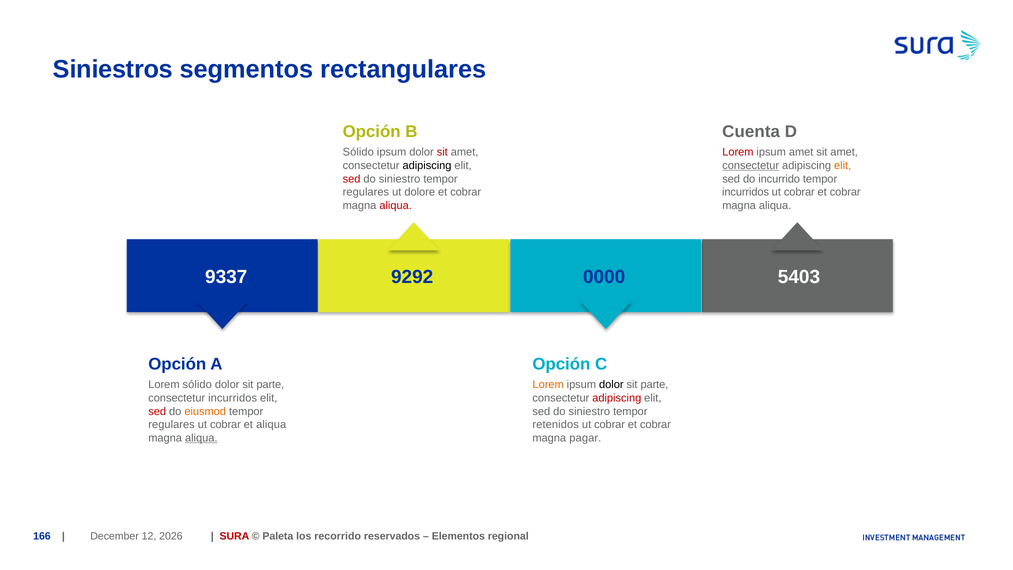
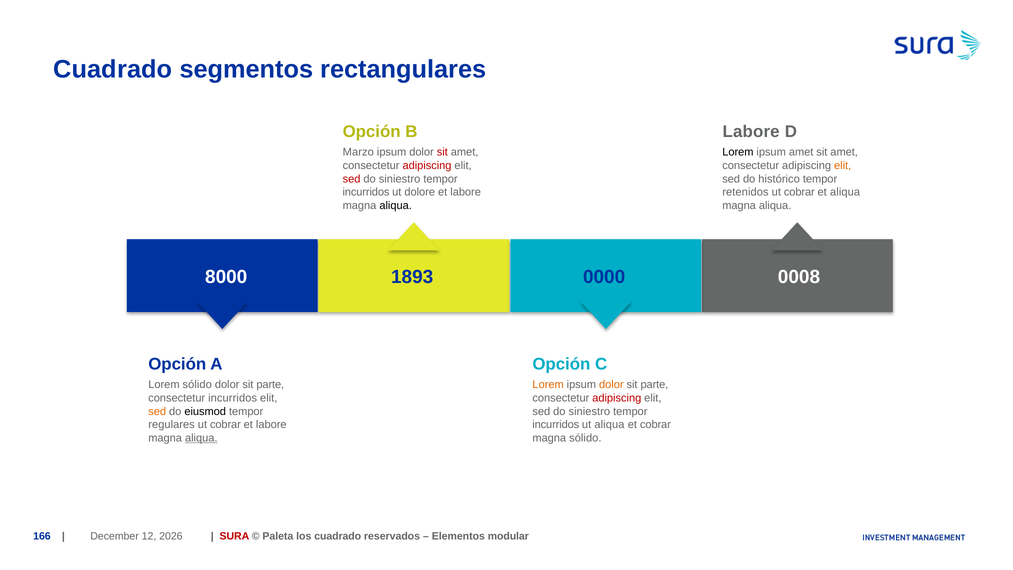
Siniestros: Siniestros -> Cuadrado (113, 69)
Cuenta: Cuenta -> Labore (751, 132)
Sólido: Sólido -> Marzo (358, 152)
Lorem colour: red -> black (738, 152)
adipiscing colour: black -> red (427, 166)
consectetur underline: present -> none (751, 166)
incurrido: incurrido -> histórico (779, 179)
regulares: regulares -> incurridos (366, 192)
cobrar: cobrar -> labore (466, 192)
incurridos: incurridos -> retenidos (745, 192)
cobrar: cobrar -> aliqua (845, 192)
aliqua colour: red -> black (396, 205)
9337: 9337 -> 8000 (226, 277)
9292: 9292 -> 1893 (412, 277)
5403: 5403 -> 0008 (799, 277)
dolor colour: black -> orange (611, 385)
sed colour: red -> orange (157, 411)
eiusmod colour: orange -> black (205, 411)
aliqua: aliqua -> labore (271, 425)
retenidos: retenidos -> incurridos (556, 425)
cobrar: cobrar -> aliqua (609, 425)
magna pagar: pagar -> sólido (585, 438)
los recorrido: recorrido -> cuadrado (338, 536)
regional: regional -> modular (508, 536)
